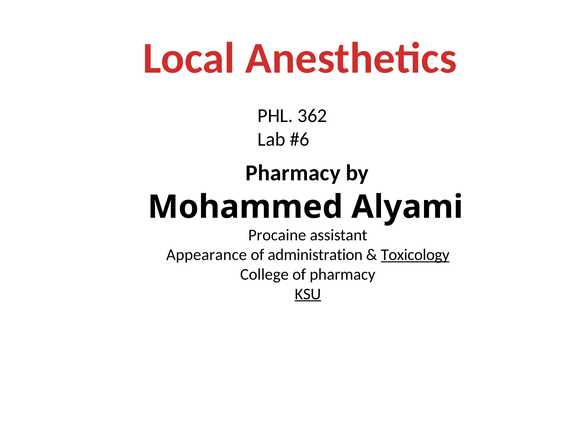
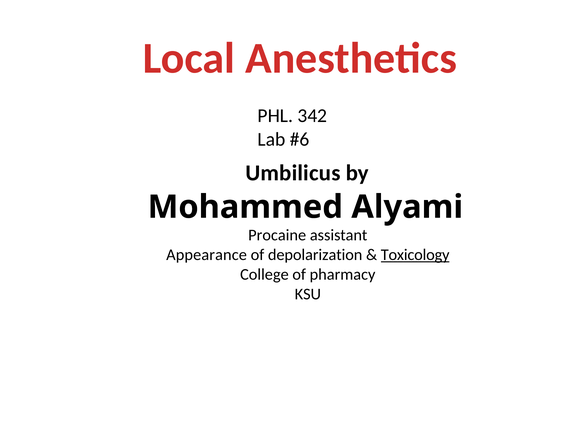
362: 362 -> 342 (312, 116)
Pharmacy: Pharmacy -> Umbilicus (293, 173)
administration: administration -> depolarization (315, 255)
KSU underline: present -> none (308, 294)
